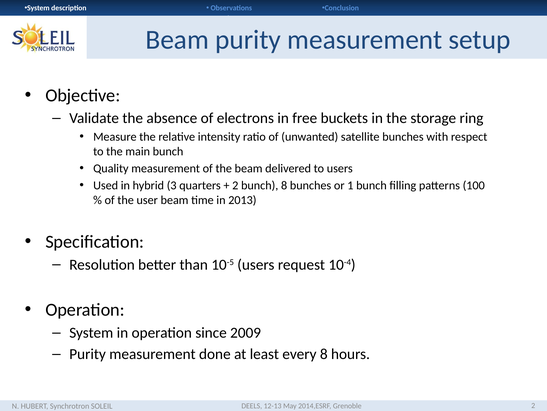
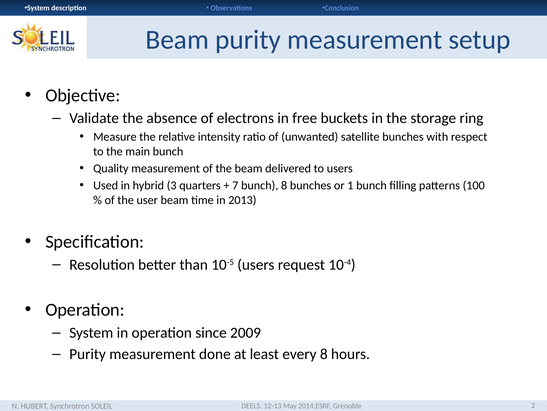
2: 2 -> 7 (235, 185)
